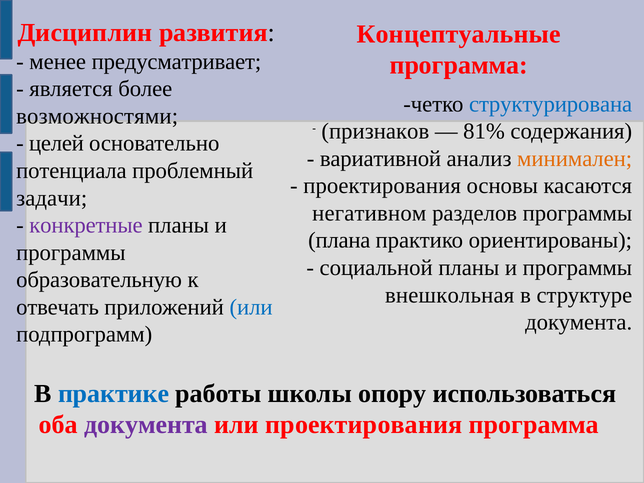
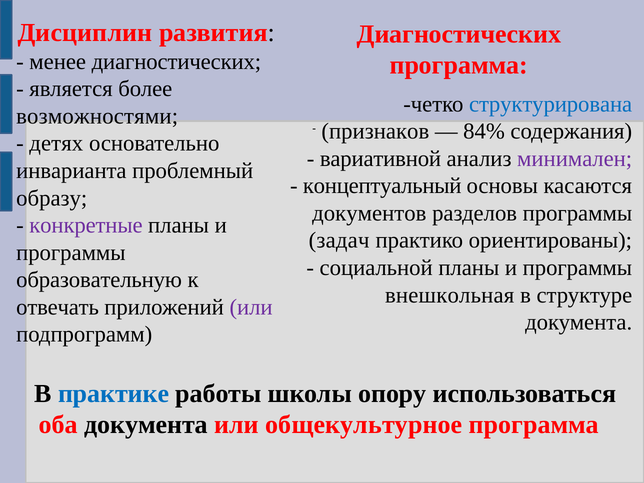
Концептуальные: Концептуальные -> Диагностических (459, 34)
менее предусматривает: предусматривает -> диагностических (176, 62)
81%: 81% -> 84% (484, 131)
целей: целей -> детях (56, 143)
минимален colour: orange -> purple (575, 159)
потенциала: потенциала -> инварианта (71, 171)
проектирования: проектирования -> концептуальный (382, 186)
задачи: задачи -> образу (52, 198)
негативном: негативном -> документов (369, 213)
плана: плана -> задач (339, 240)
или colour: blue -> purple (251, 307)
документа colour: purple -> black (146, 425)
или проектирования: проектирования -> общекультурное (364, 425)
